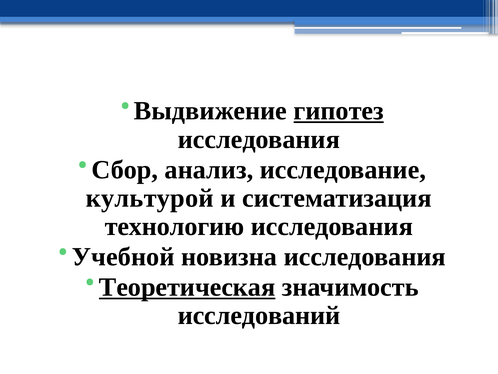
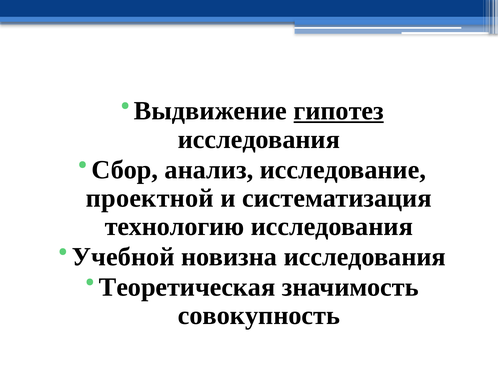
культурой: культурой -> проектной (150, 198)
Теоретическая underline: present -> none (187, 287)
исследований: исследований -> совокупность (259, 315)
